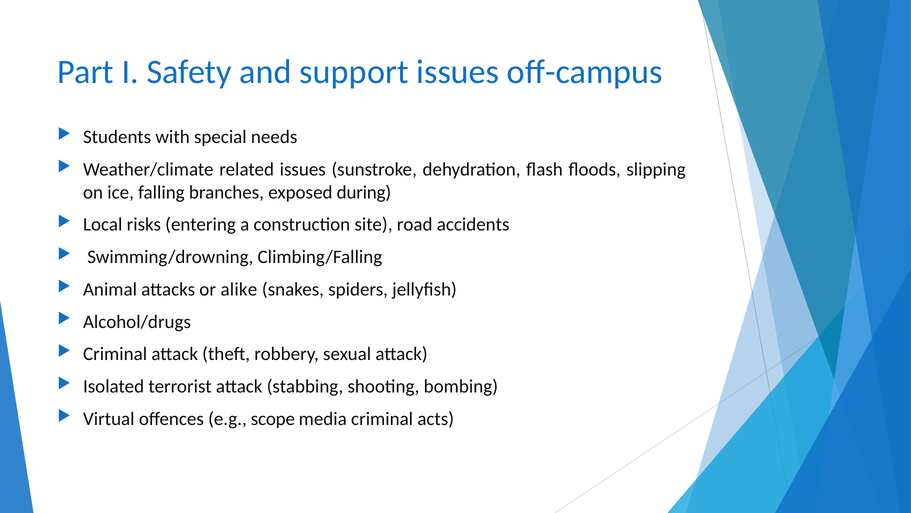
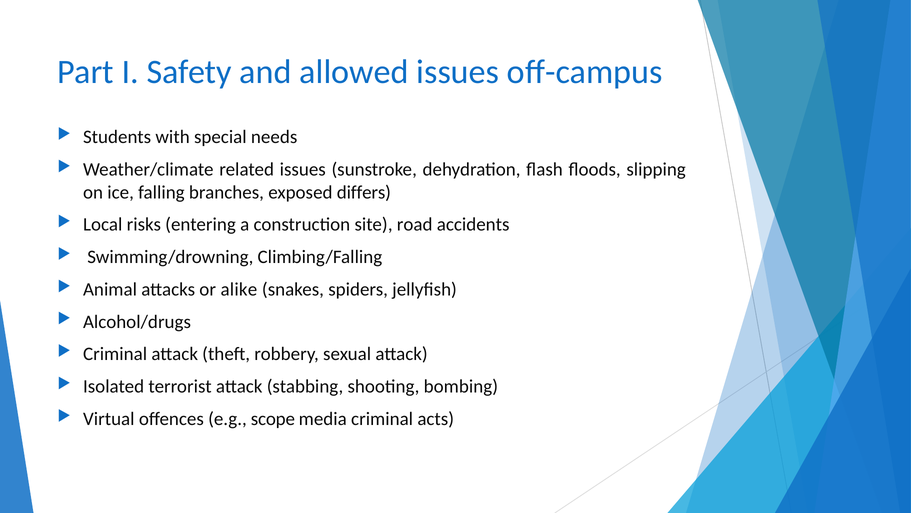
support: support -> allowed (354, 72)
during: during -> differs (364, 192)
